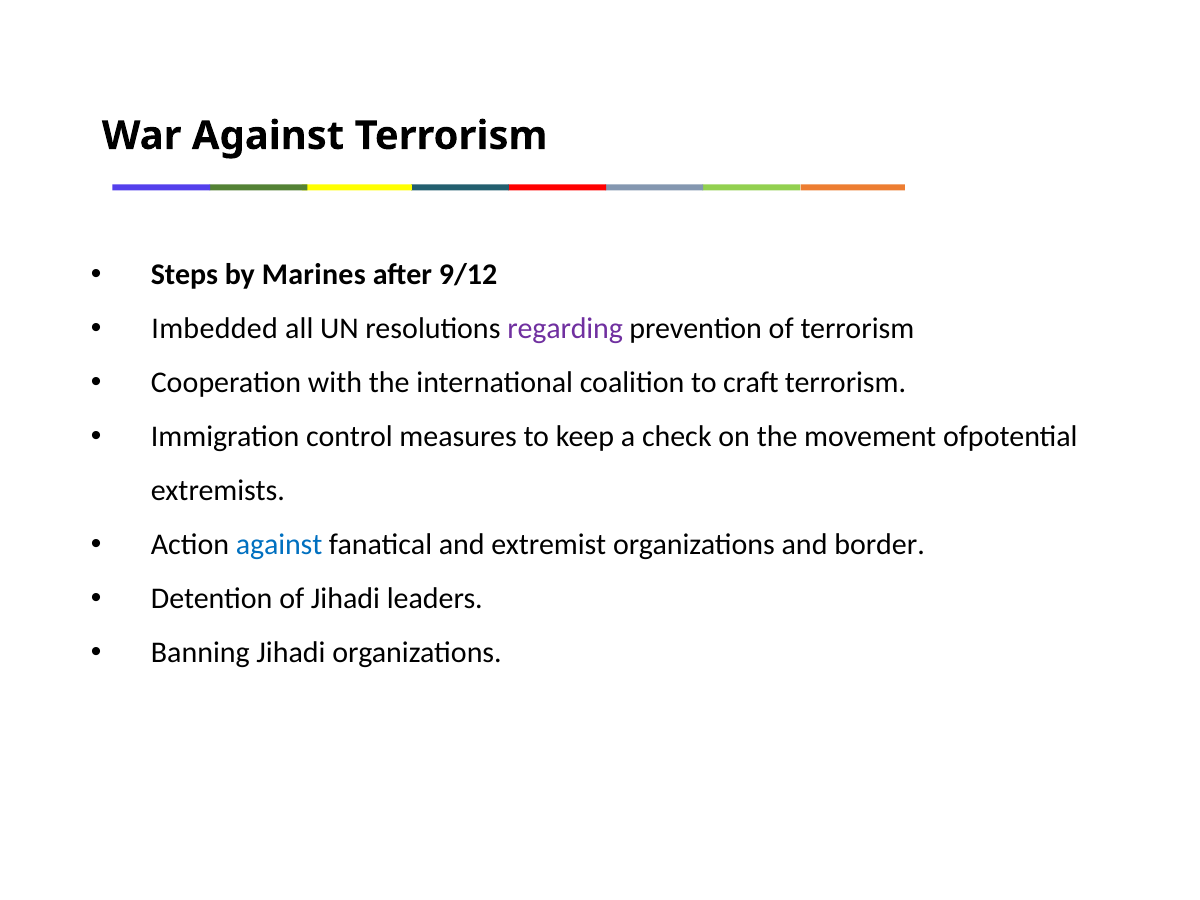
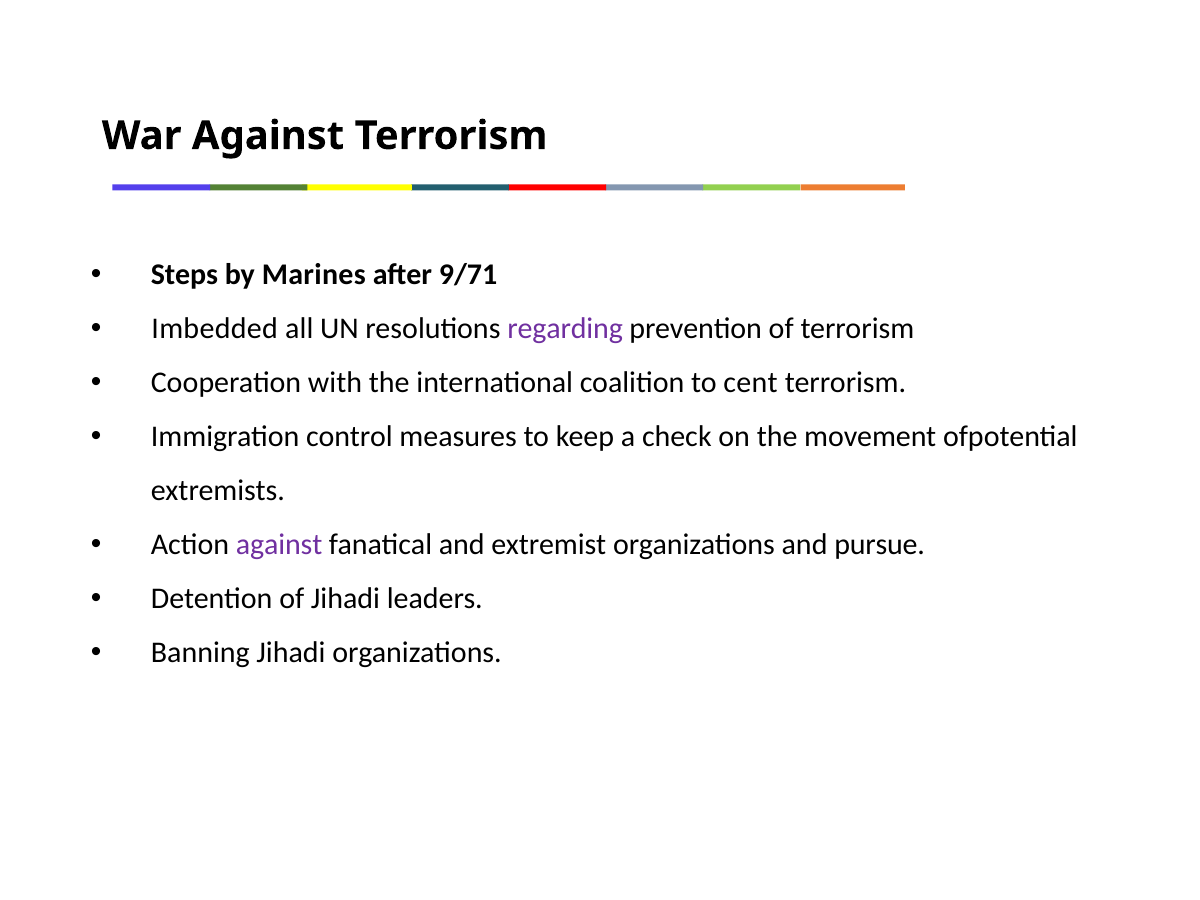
9/12: 9/12 -> 9/71 (468, 275)
craft: craft -> cent (751, 383)
against colour: blue -> purple (279, 545)
border: border -> pursue (880, 545)
